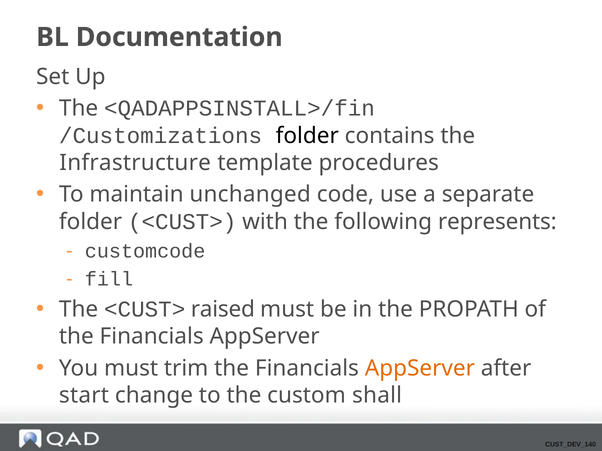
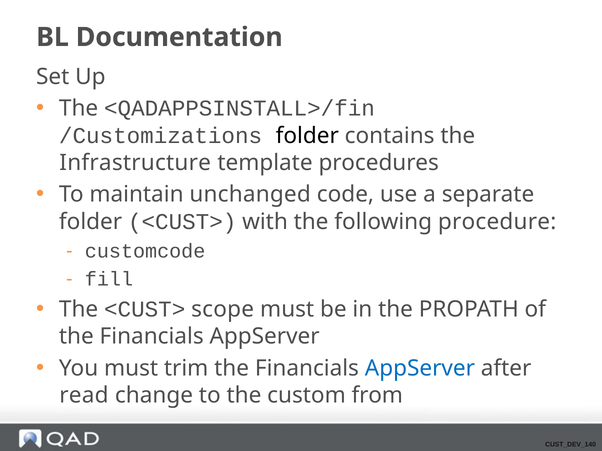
represents: represents -> procedure (497, 222)
raised: raised -> scope (223, 310)
AppServer colour: orange -> blue (420, 369)
start: start -> read (84, 396)
shall: shall -> from (377, 396)
